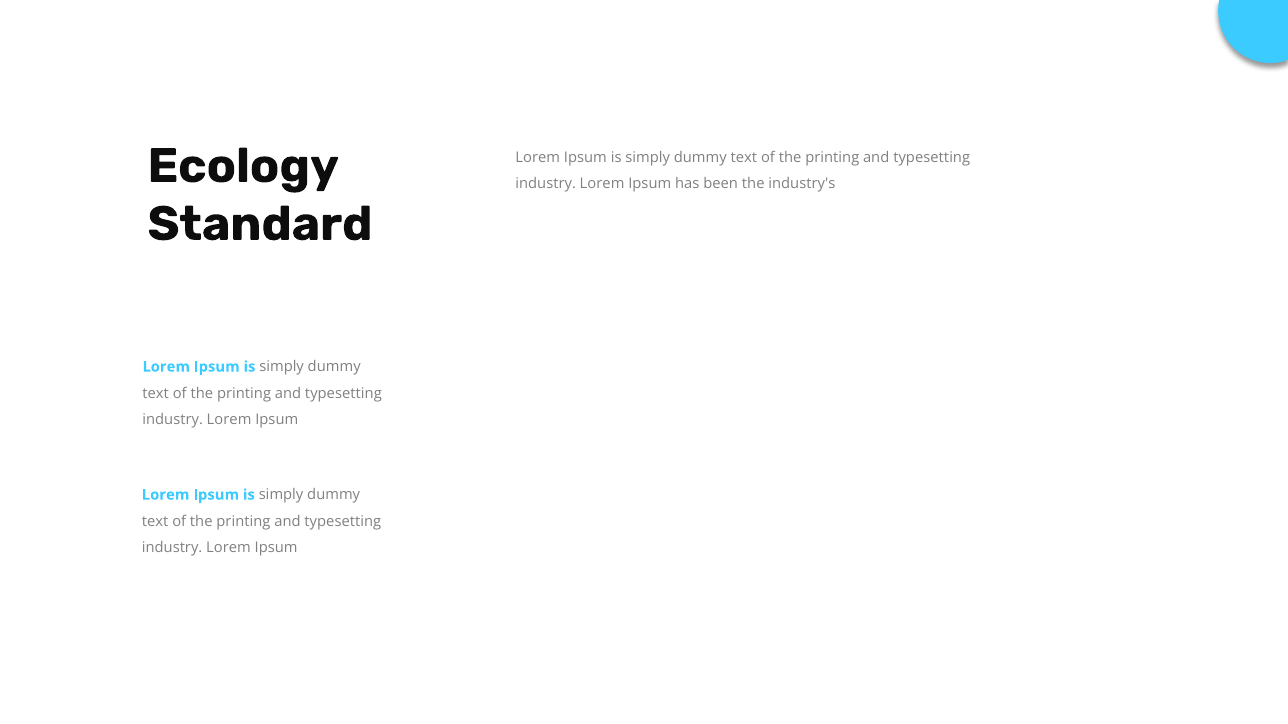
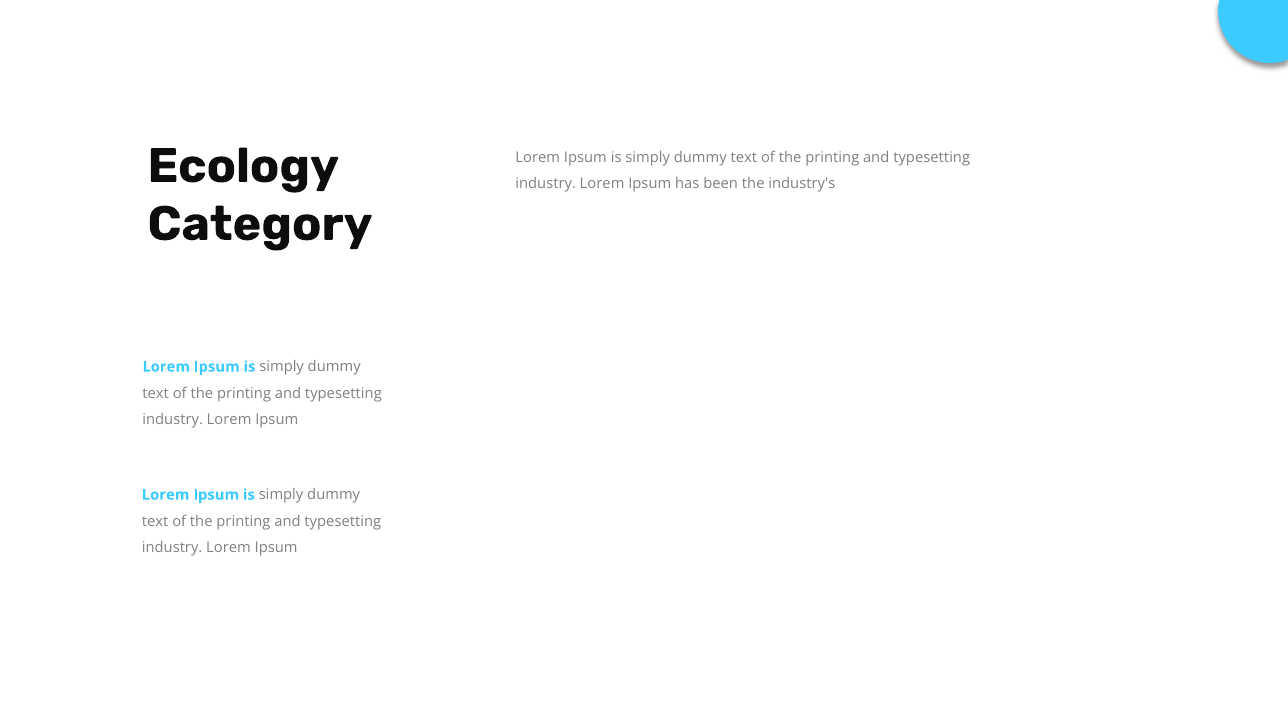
Standard: Standard -> Category (260, 224)
